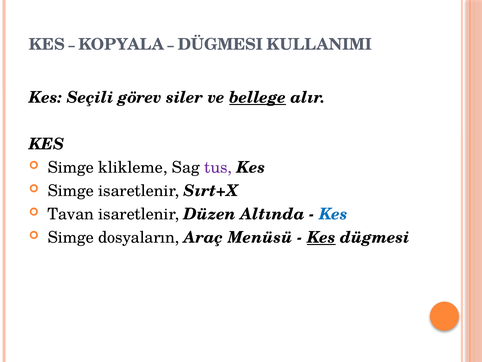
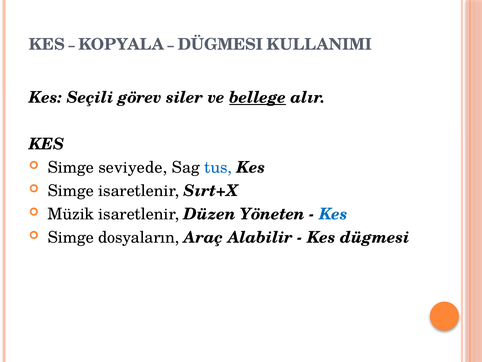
klikleme: klikleme -> seviyede (133, 167)
tus colour: purple -> blue (218, 167)
Tavan: Tavan -> Müzik (71, 214)
Altında: Altında -> Yöneten (273, 214)
Menüsü: Menüsü -> Alabilir (260, 237)
Kes underline: present -> none (321, 237)
